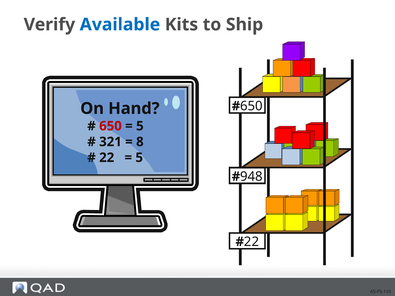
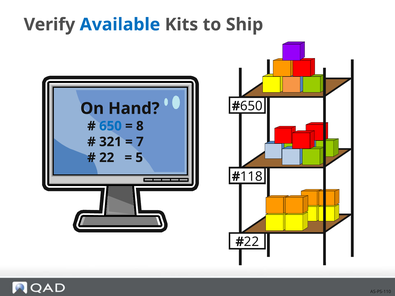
650 colour: red -> blue (110, 126)
5: 5 -> 8 (140, 126)
8: 8 -> 7 (140, 142)
948: 948 -> 118 (251, 177)
